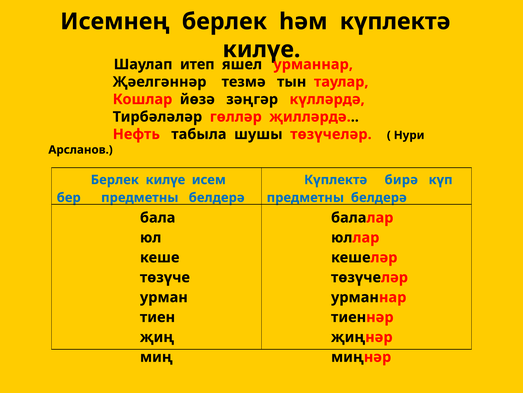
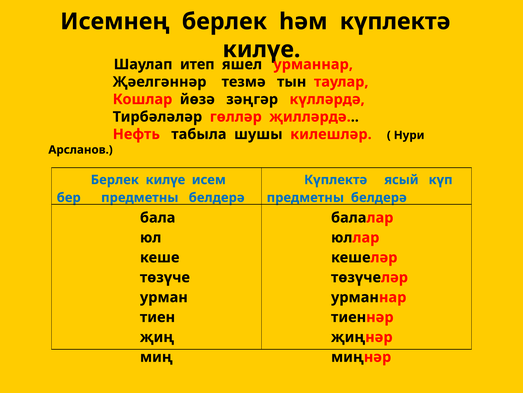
шушы төзүчеләр: төзүчеләр -> килешләр (331, 134)
бирә: бирә -> ясый (401, 179)
